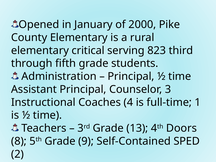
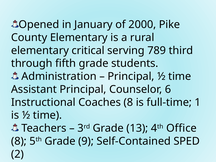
823: 823 -> 789 (157, 50)
3: 3 -> 6 (168, 89)
Coaches 4: 4 -> 8 (128, 102)
Doors: Doors -> Office (181, 128)
